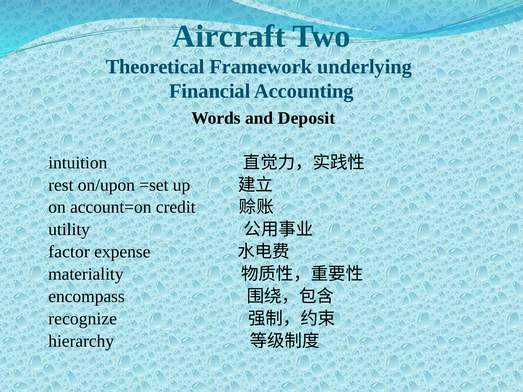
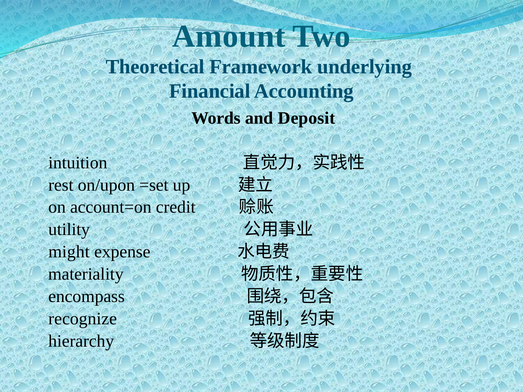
Aircraft: Aircraft -> Amount (229, 36)
factor: factor -> might (69, 252)
